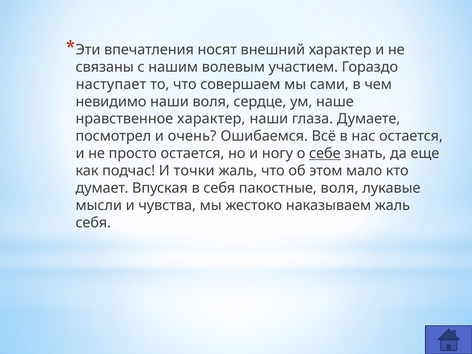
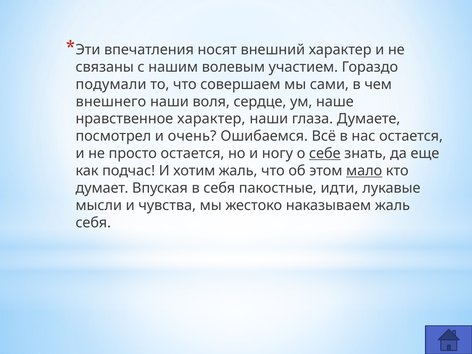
наступает: наступает -> подумали (111, 84)
невидимо: невидимо -> внешнего (111, 102)
точки: точки -> хотим (194, 171)
мало underline: none -> present (364, 171)
пакостные воля: воля -> идти (340, 188)
